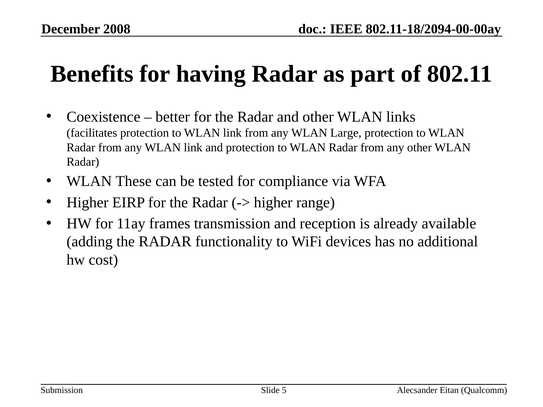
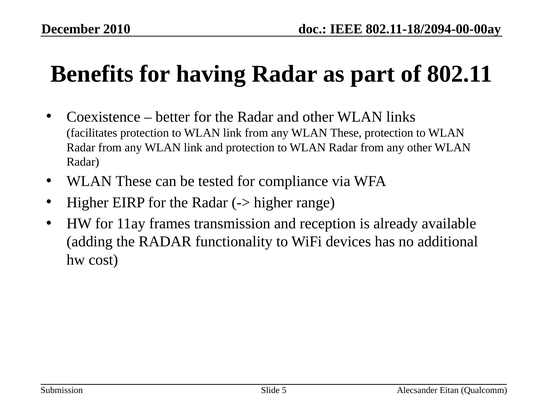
2008: 2008 -> 2010 (117, 29)
any WLAN Large: Large -> These (346, 133)
